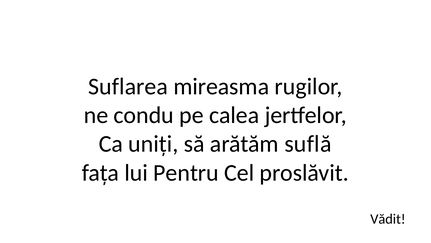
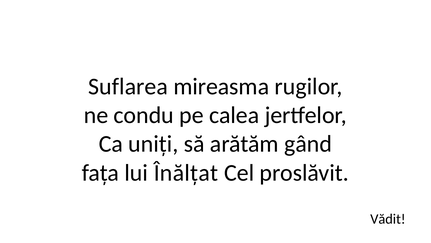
suflă: suflă -> gând (308, 144)
Pentru: Pentru -> Înălțat (186, 172)
